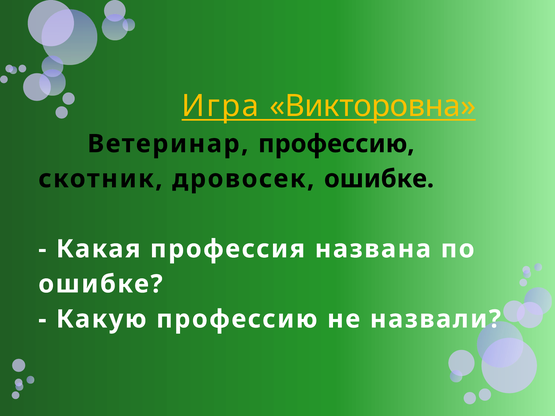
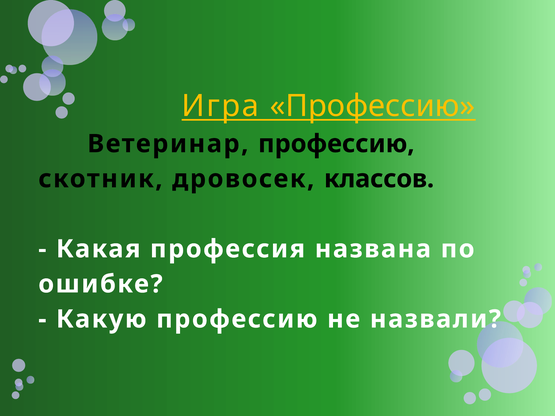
Игра Викторовна: Викторовна -> Профессию (373, 106)
дровосек ошибке: ошибке -> классов (379, 179)
